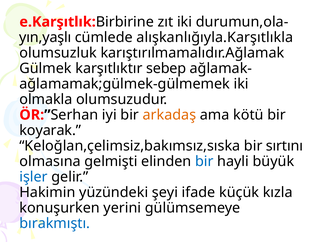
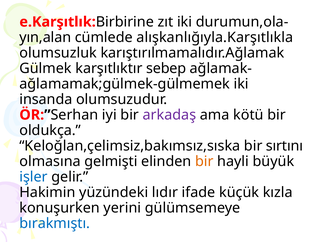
yın,yaşlı: yın,yaşlı -> yın,alan (45, 37)
olmakla: olmakla -> insanda (46, 99)
arkadaş colour: orange -> purple (169, 115)
koyarak: koyarak -> oldukça (50, 131)
bir colour: blue -> orange (204, 162)
şeyi: şeyi -> lıdır (165, 193)
